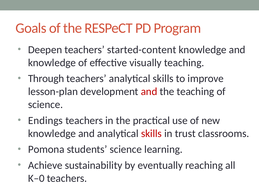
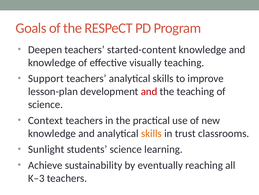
Through: Through -> Support (46, 78)
Endings: Endings -> Context (45, 120)
skills colour: red -> orange (151, 133)
Pomona: Pomona -> Sunlight (46, 149)
K–0: K–0 -> K–3 (36, 178)
